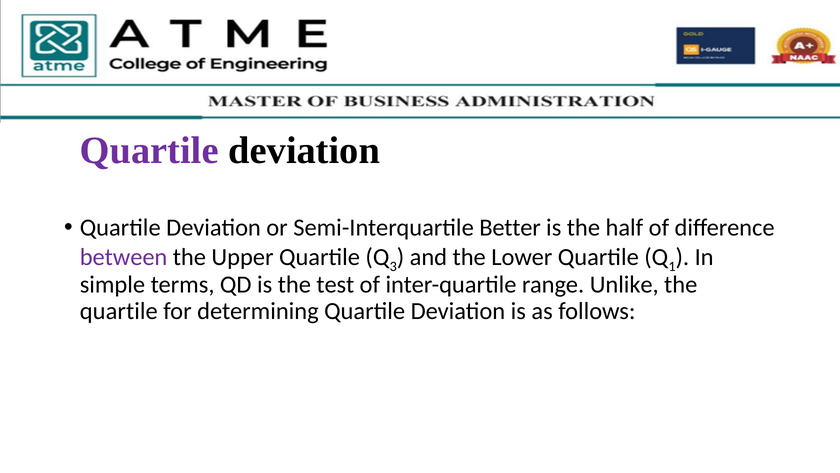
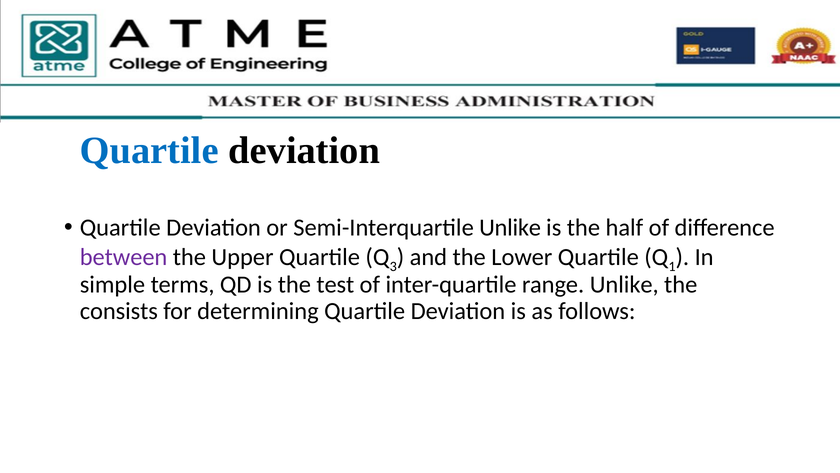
Quartile colour: purple -> blue (149, 150)
Semi-Interquartile Better: Better -> Unlike (510, 228)
quartile: quartile -> consists (119, 311)
